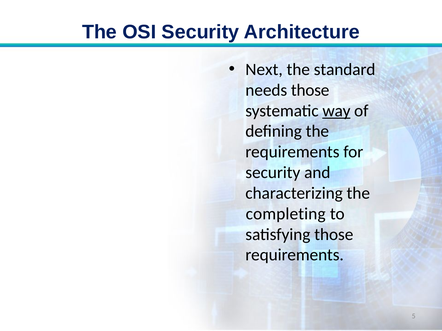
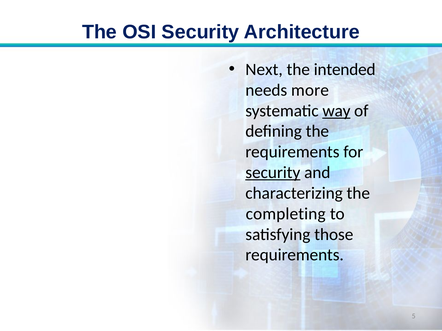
standard: standard -> intended (345, 70)
needs those: those -> more (310, 90)
security underline: none -> present (273, 173)
